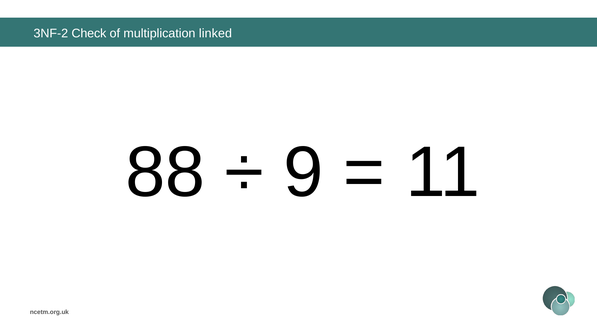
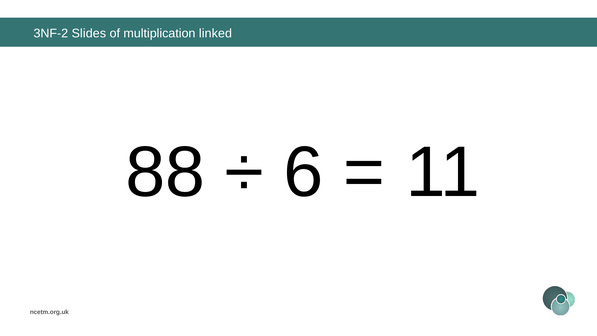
Check: Check -> Slides (89, 33)
9: 9 -> 6 (304, 172)
